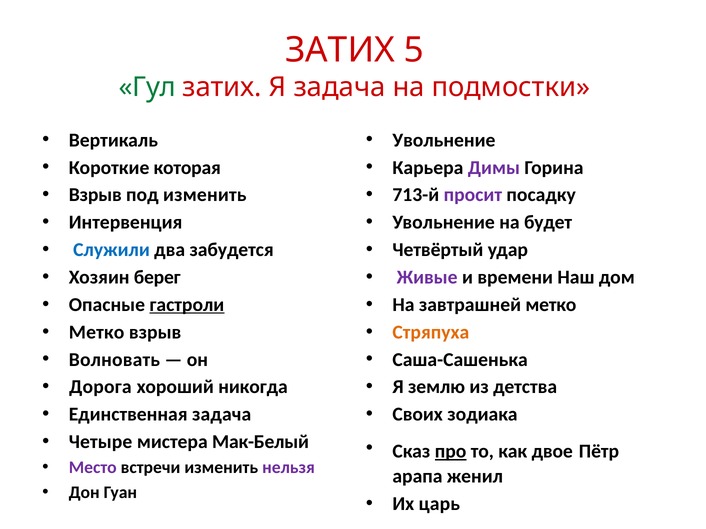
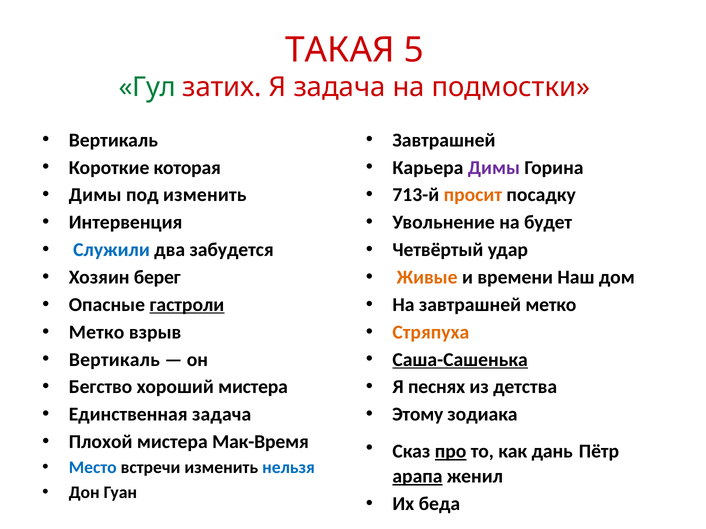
ЗАТИХ: ЗАТИХ -> ТАКАЯ (340, 50)
Увольнение: Увольнение -> Завтрашней (444, 140)
Взрыв: Взрыв -> Димы (95, 195)
просит colour: purple -> orange (473, 195)
Живые colour: purple -> orange (427, 278)
Волновать: Волновать -> Вертикаль (114, 360)
Саша-Сашенька underline: none -> present (460, 360)
Дорога: Дорога -> Бегство (101, 387)
хороший никогда: никогда -> мистера (253, 387)
землю: землю -> песнях (437, 387)
Своих: Своих -> Этому (418, 415)
Четыре: Четыре -> Плохой (101, 442)
Мак-Белый: Мак-Белый -> Мак-Время (260, 442)
двое: двое -> дань (552, 452)
Место colour: purple -> blue (93, 468)
нельзя colour: purple -> blue (289, 468)
арапа underline: none -> present (417, 477)
царь: царь -> беда (439, 504)
